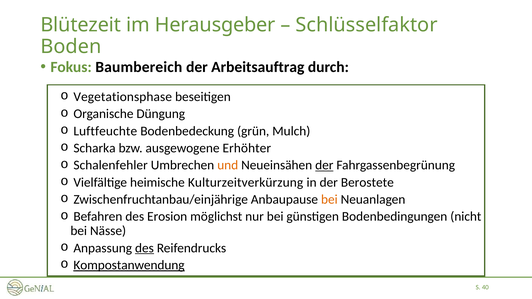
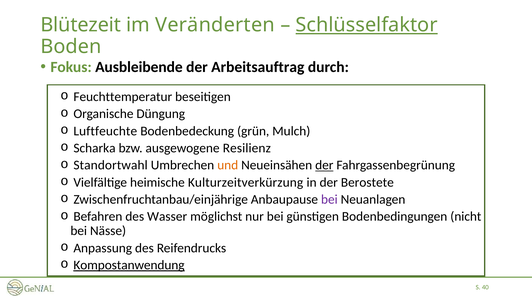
Herausgeber: Herausgeber -> Veränderten (215, 25)
Schlüsselfaktor underline: none -> present (367, 25)
Baumbereich: Baumbereich -> Ausbleibende (139, 67)
Vegetationsphase: Vegetationsphase -> Feuchttemperatur (123, 97)
Erhöhter: Erhöhter -> Resilienz (247, 148)
Schalenfehler: Schalenfehler -> Standortwahl (111, 165)
bei colour: orange -> purple (329, 200)
Erosion: Erosion -> Wasser (167, 217)
des underline: present -> none (144, 248)
